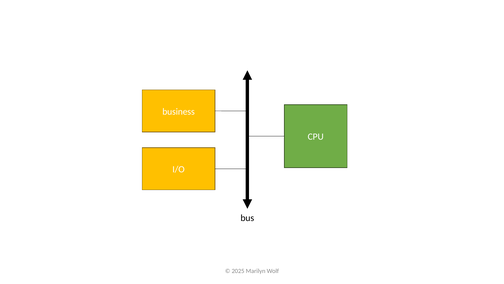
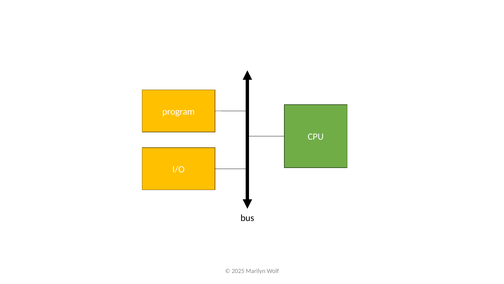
business: business -> program (179, 111)
